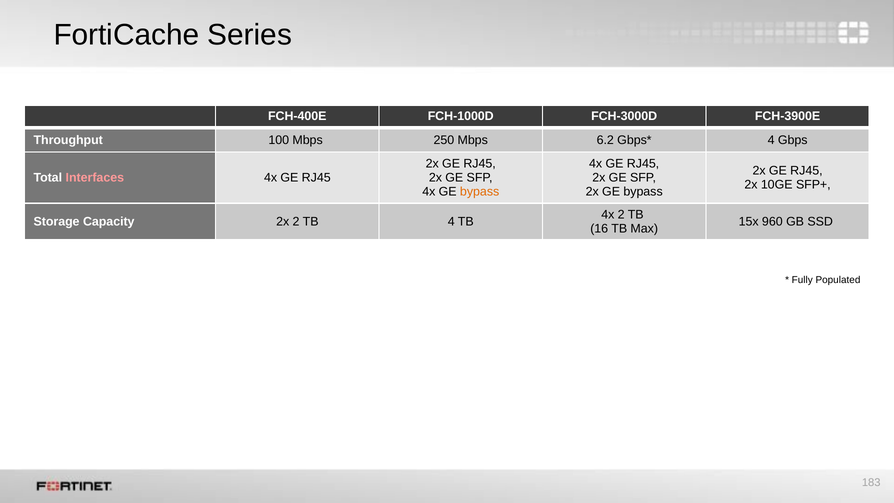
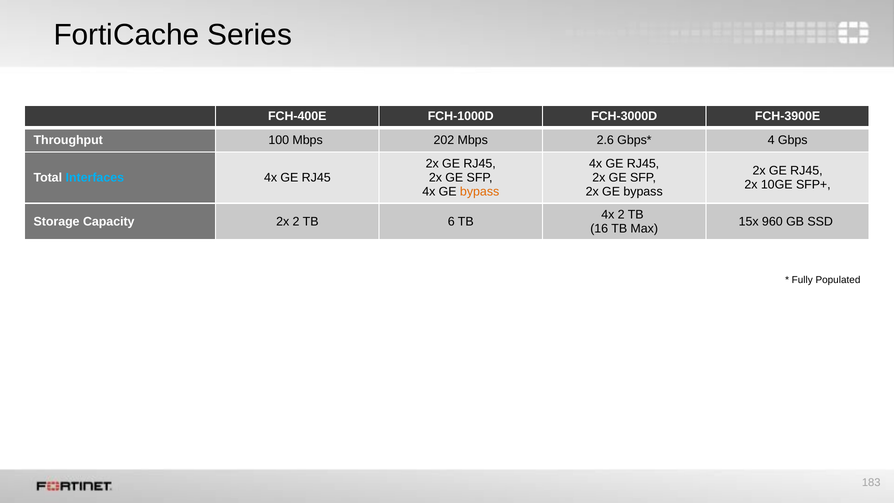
250: 250 -> 202 (444, 140)
6.2: 6.2 -> 2.6 (605, 140)
Interfaces colour: pink -> light blue (95, 178)
TB 4: 4 -> 6 (451, 222)
